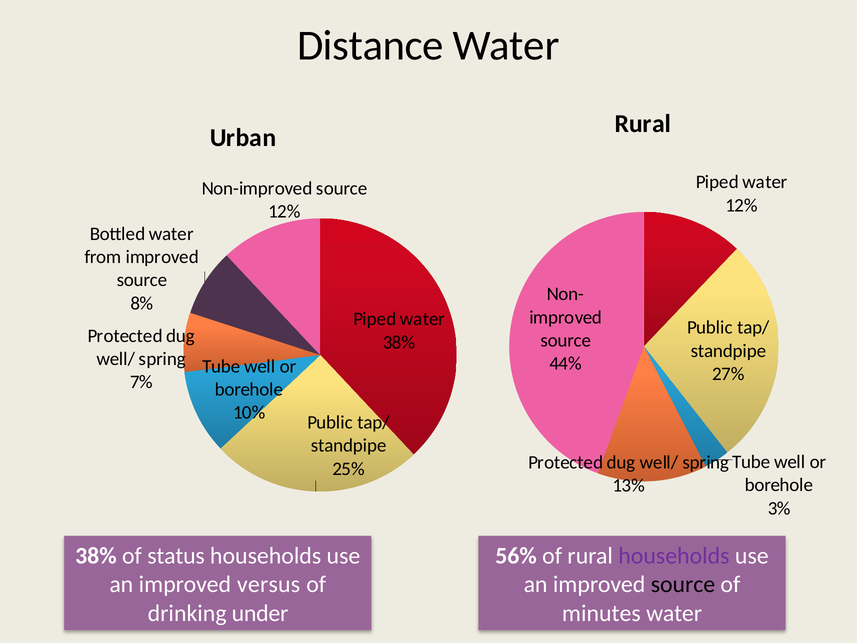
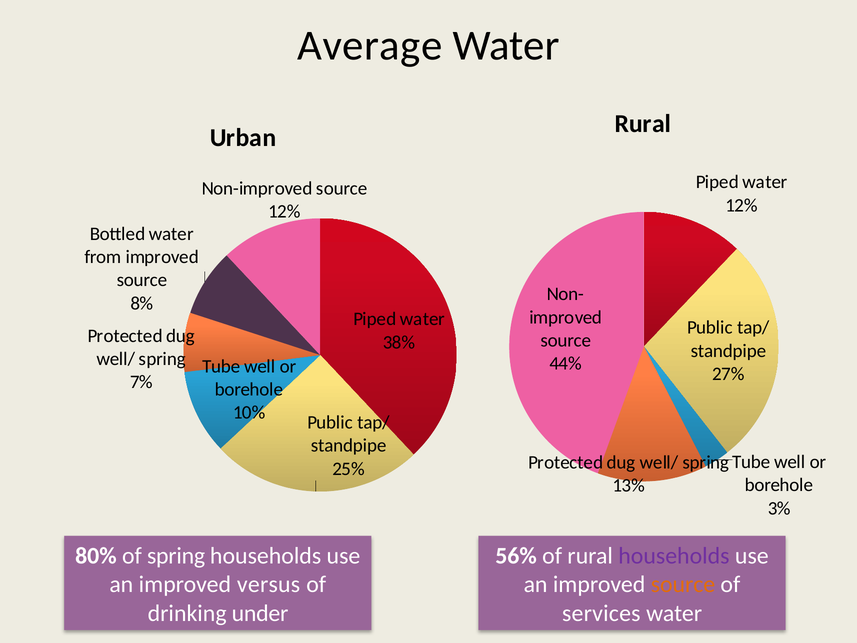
Distance: Distance -> Average (370, 46)
38%: 38% -> 80% (96, 556)
of status: status -> spring (176, 556)
source colour: black -> orange (683, 584)
minutes: minutes -> services (601, 613)
